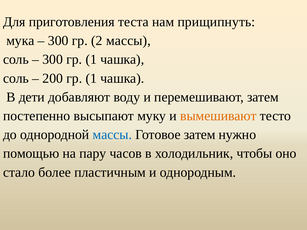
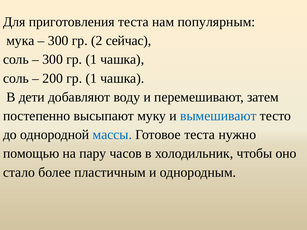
прищипнуть: прищипнуть -> популярным (216, 22)
2 массы: массы -> сейчас (129, 41)
вымешивают colour: orange -> blue (218, 116)
Готовое затем: затем -> теста (200, 135)
